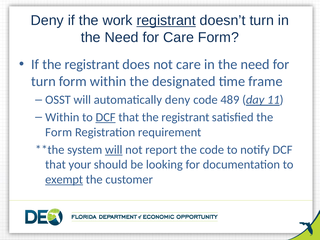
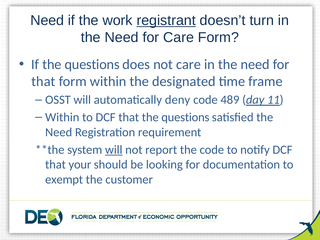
Deny: Deny -> Need (47, 20)
If the registrant: registrant -> questions (92, 64)
turn: turn -> that (43, 82)
DCF underline: present -> none (106, 117)
that the registrant: registrant -> questions (185, 117)
Form: Form -> Need (59, 132)
exempt underline: present -> none (64, 180)
